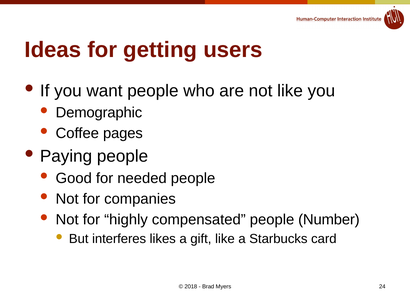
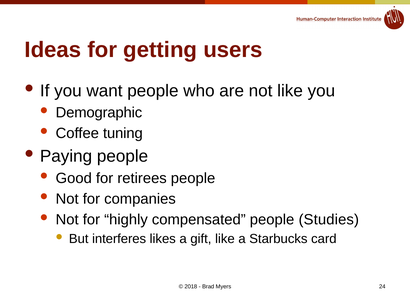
pages: pages -> tuning (123, 133)
needed: needed -> retirees (142, 178)
Number: Number -> Studies (329, 219)
